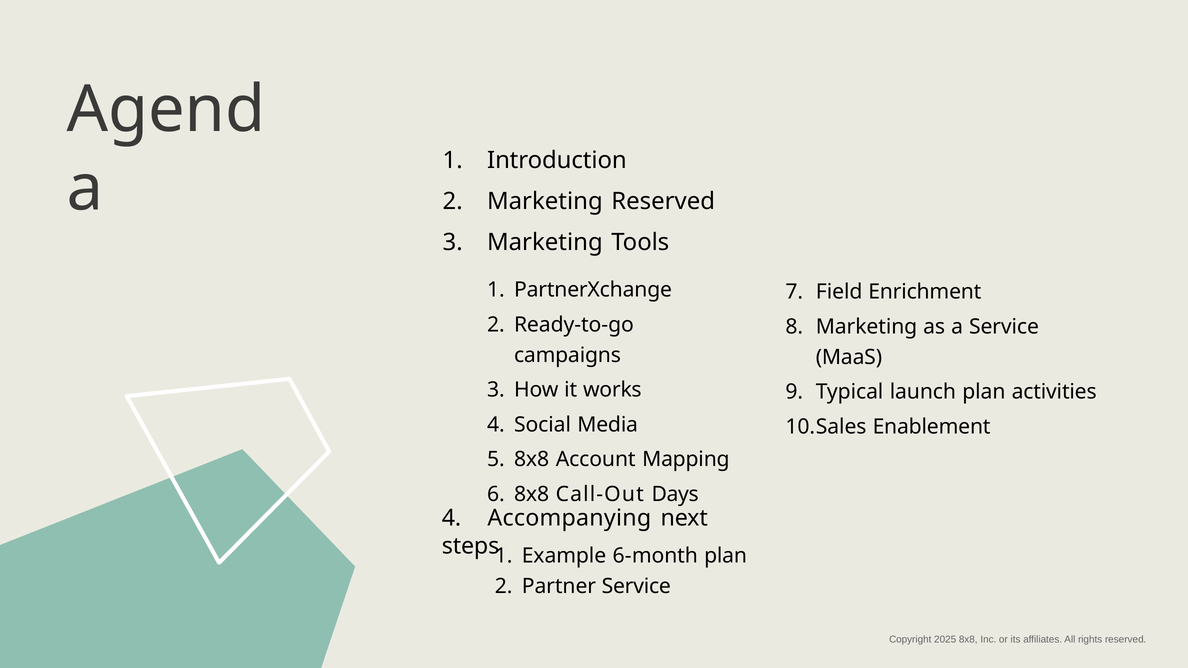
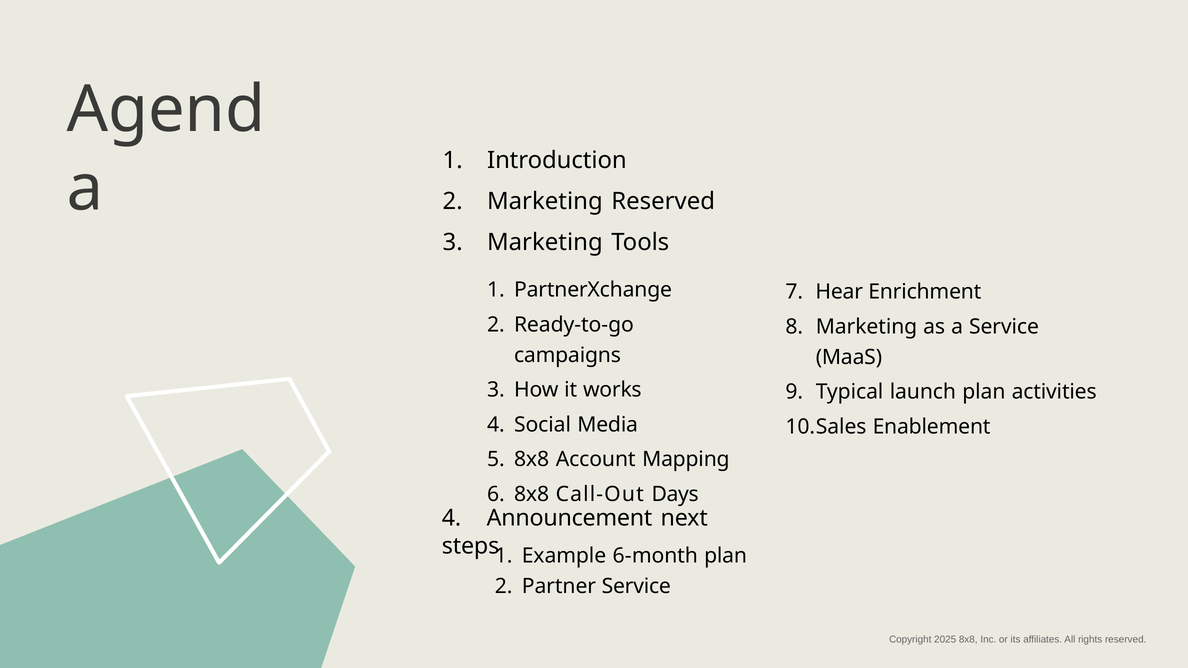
Field: Field -> Hear (839, 292)
Accompanying: Accompanying -> Announcement (570, 518)
